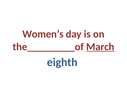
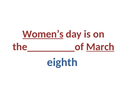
Women’s underline: none -> present (43, 34)
